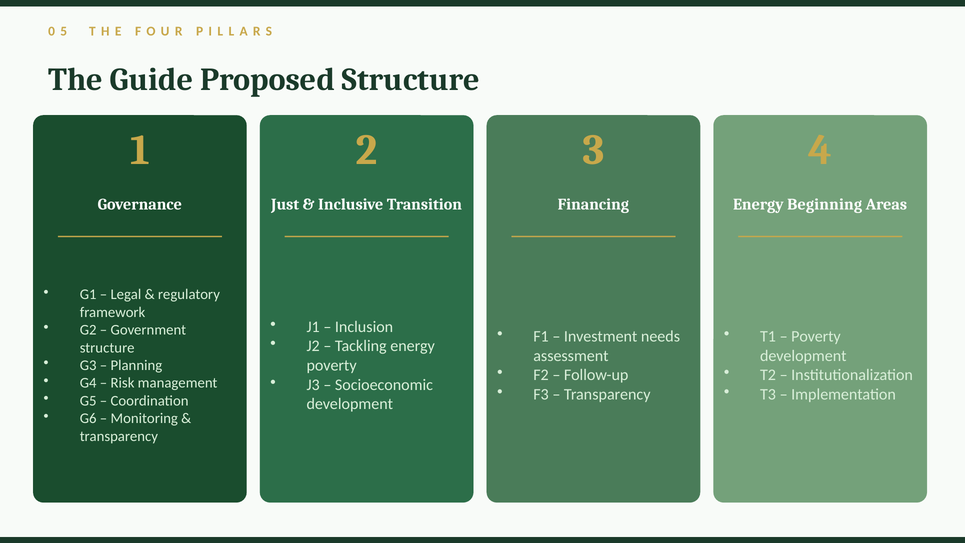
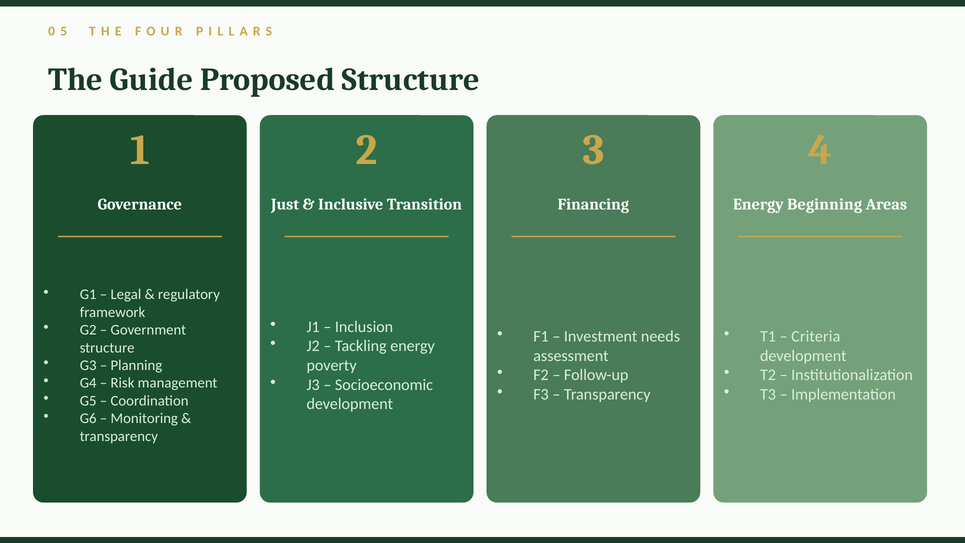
Poverty: Poverty -> Criteria (816, 336)
